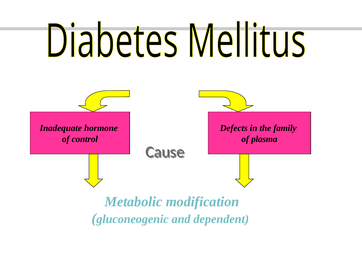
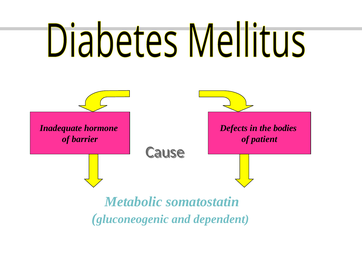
family: family -> bodies (285, 128)
control: control -> barrier (85, 139)
plasma: plasma -> patient (264, 139)
modification: modification -> somatostatin (202, 201)
